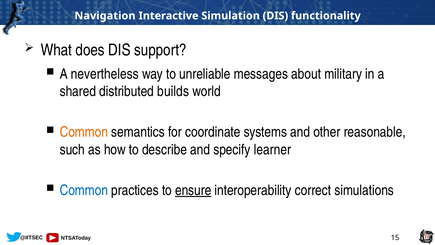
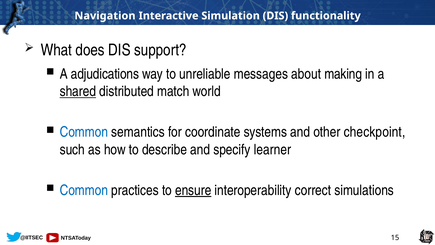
nevertheless: nevertheless -> adjudications (105, 74)
military: military -> making (343, 74)
shared underline: none -> present (78, 91)
builds: builds -> match (173, 91)
Common colour: orange -> blue (84, 132)
reasonable: reasonable -> checkpoint (375, 132)
